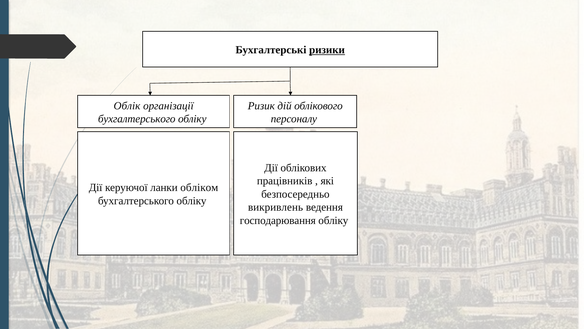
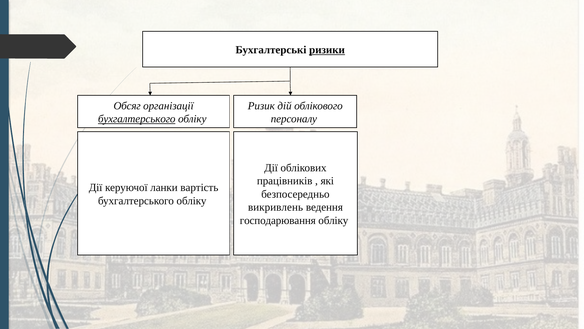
Облік: Облік -> Обсяг (127, 106)
бухгалтерського underline: none -> present (137, 119)
обліком: обліком -> вартість (199, 187)
